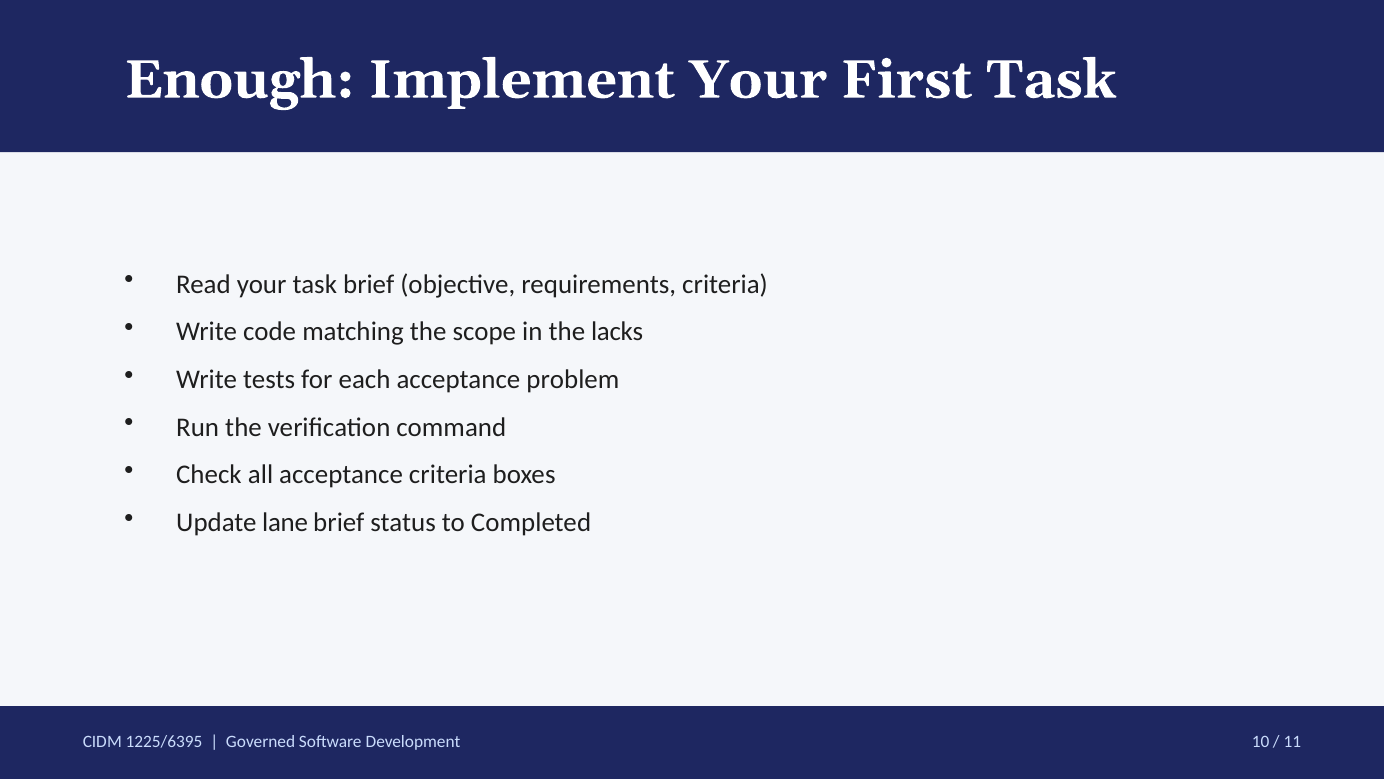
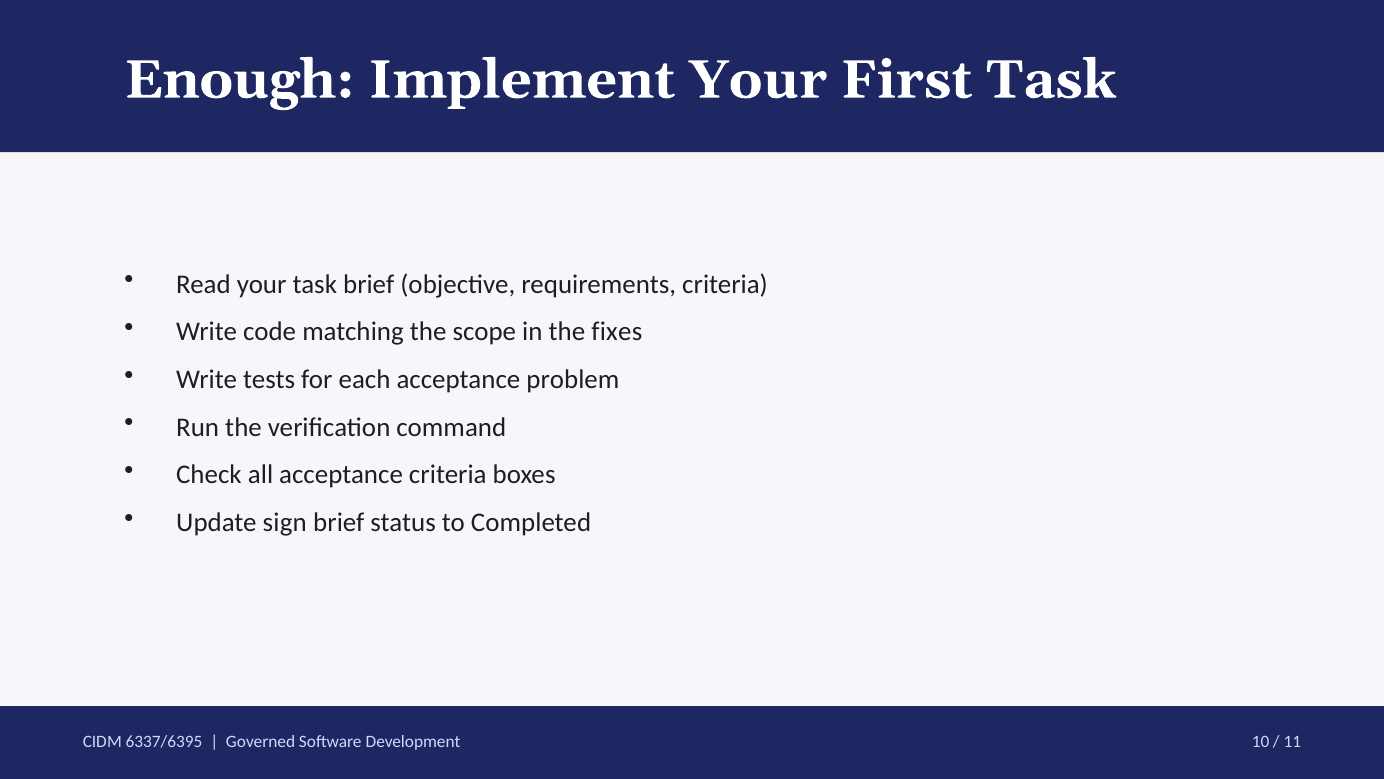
lacks: lacks -> fixes (617, 332)
lane: lane -> sign (285, 522)
1225/6395: 1225/6395 -> 6337/6395 (164, 742)
